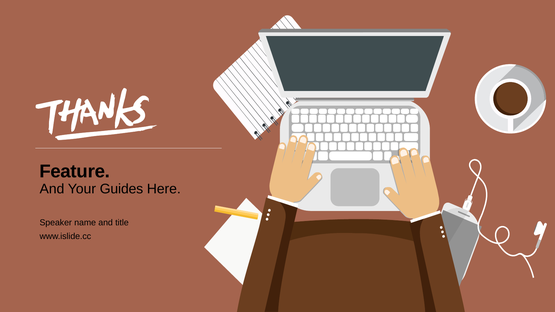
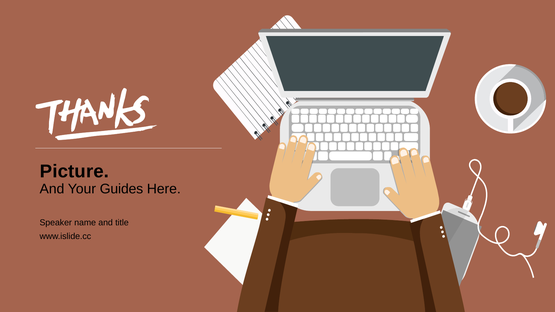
Feature: Feature -> Picture (74, 171)
